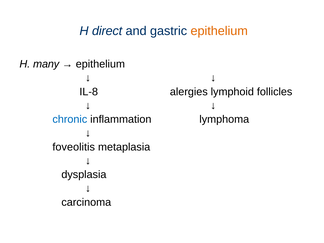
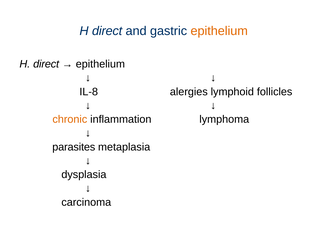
many: many -> direct (46, 64)
chronic colour: blue -> orange (70, 119)
foveolitis: foveolitis -> parasites (74, 147)
